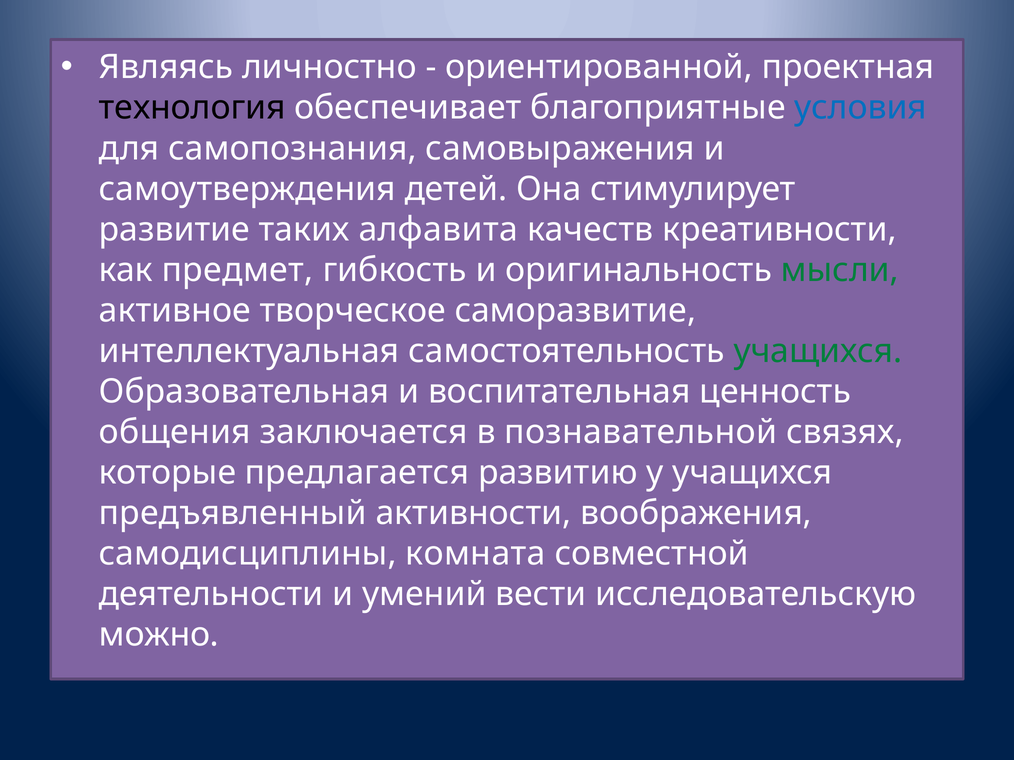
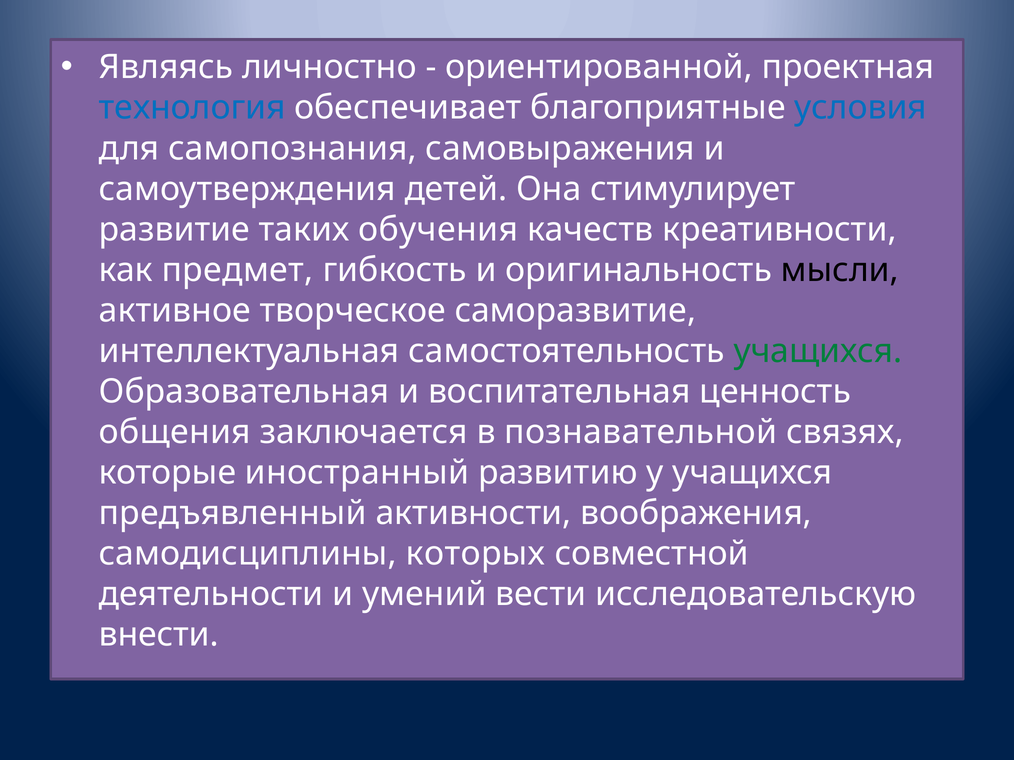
технология colour: black -> blue (192, 108)
алфавита: алфавита -> обучения (438, 230)
мысли colour: green -> black (840, 270)
предлагается: предлагается -> иностранный (357, 473)
комната: комната -> которых (476, 554)
можно: можно -> внести (159, 635)
